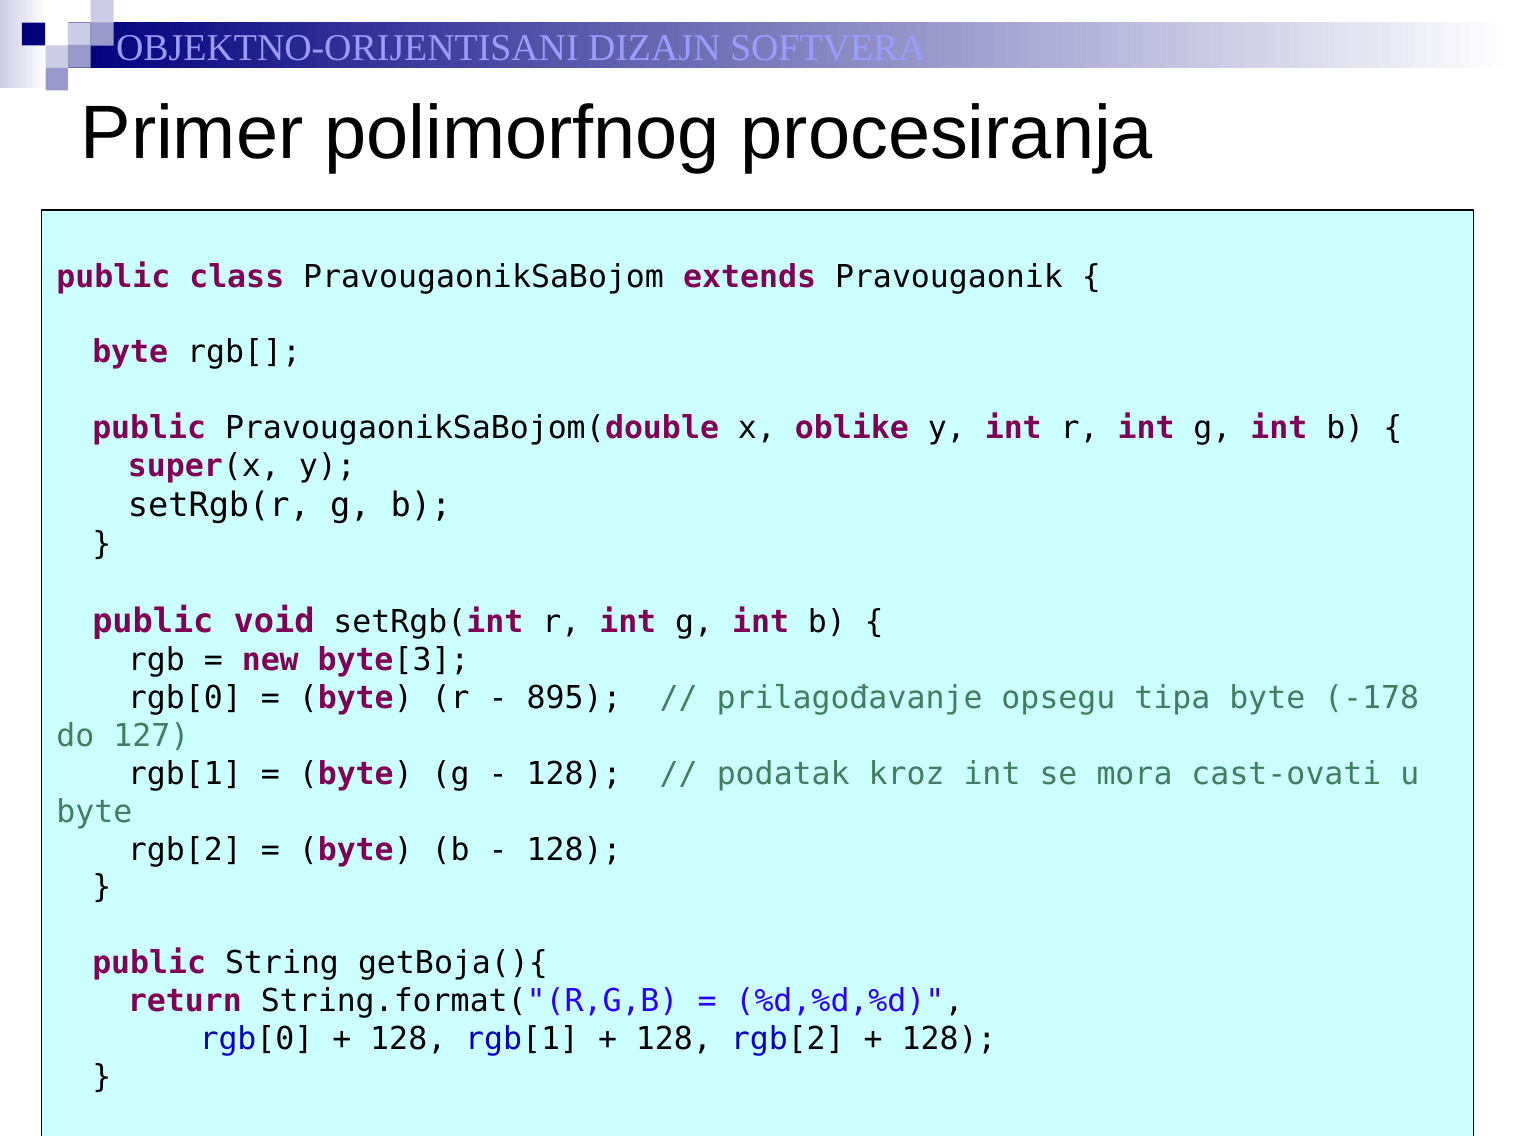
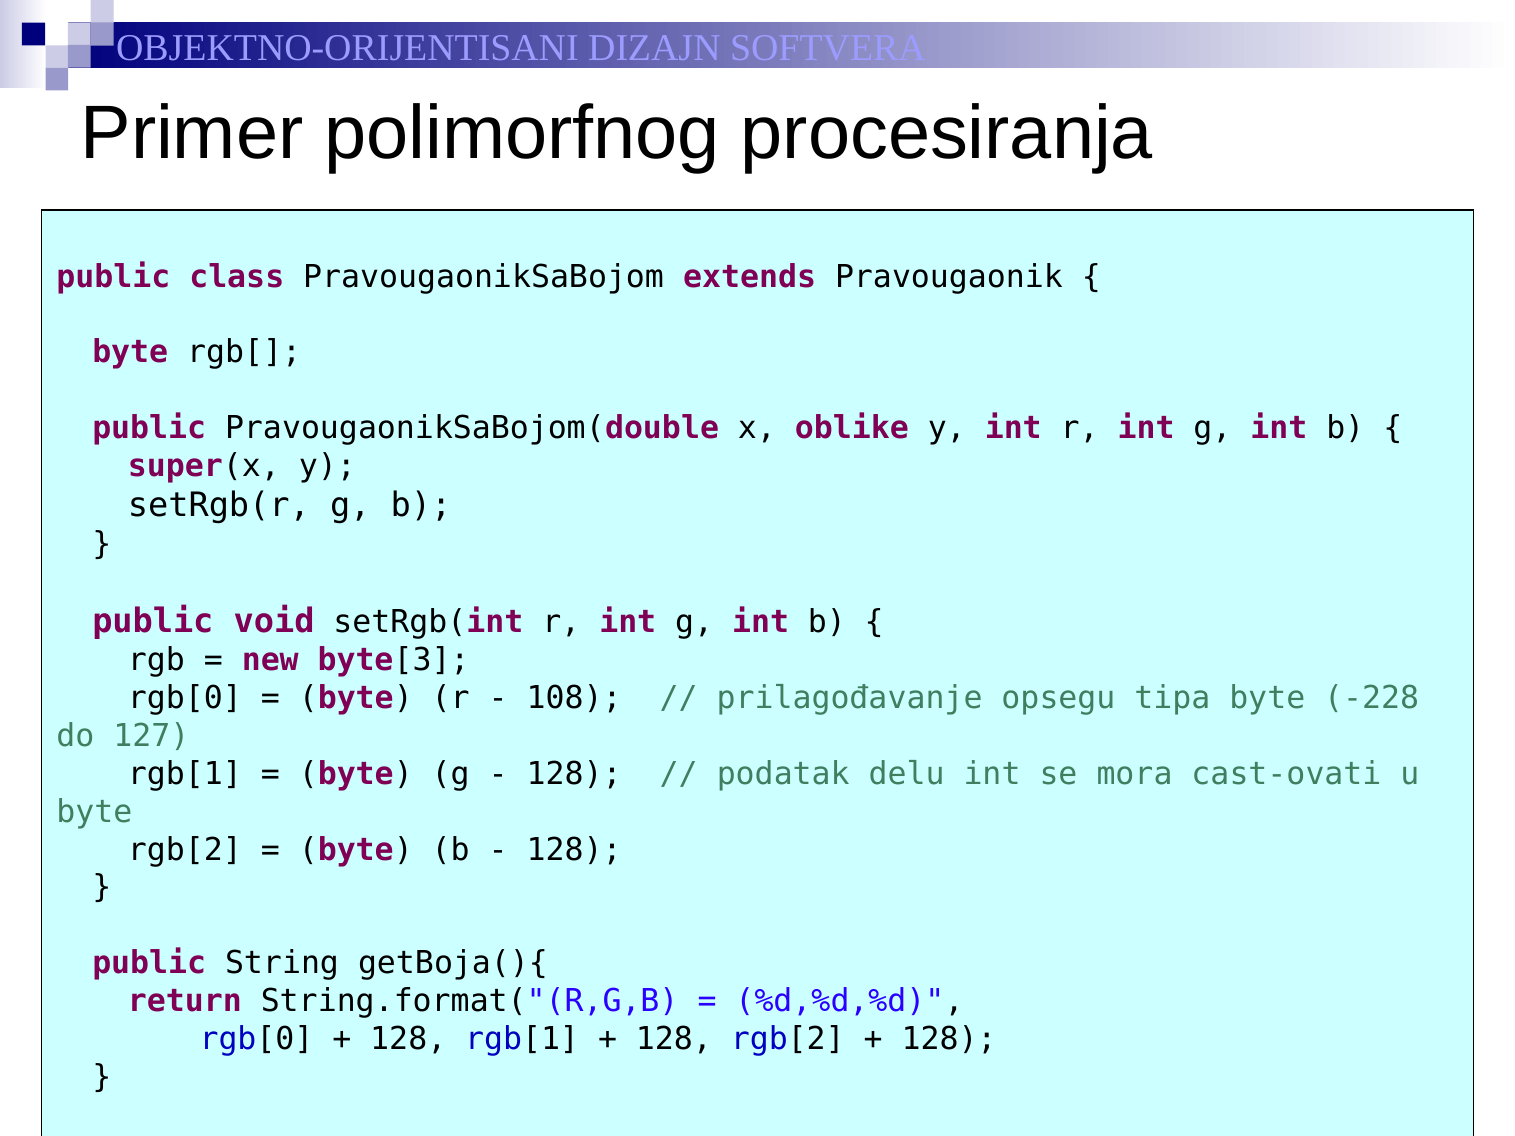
895: 895 -> 108 (574, 698)
-178: -178 -> -228 (1372, 698)
kroz: kroz -> delu (907, 774)
